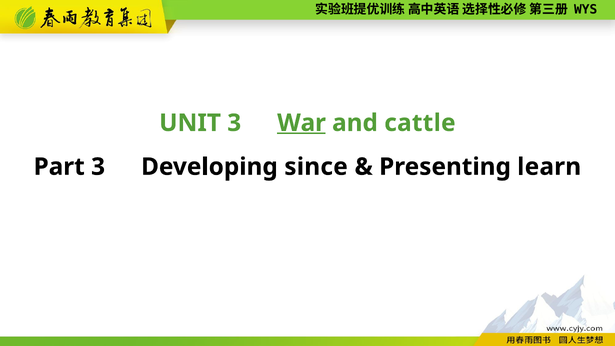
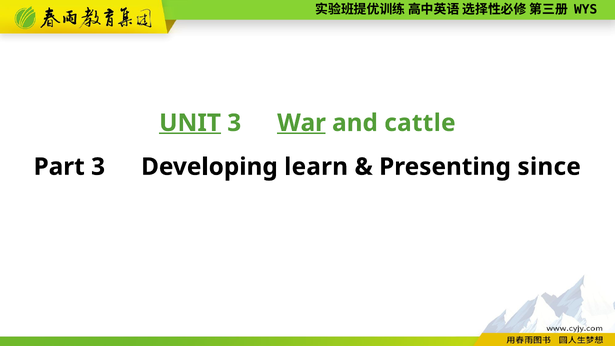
UNIT underline: none -> present (190, 123)
since: since -> learn (316, 167)
learn: learn -> since (549, 167)
